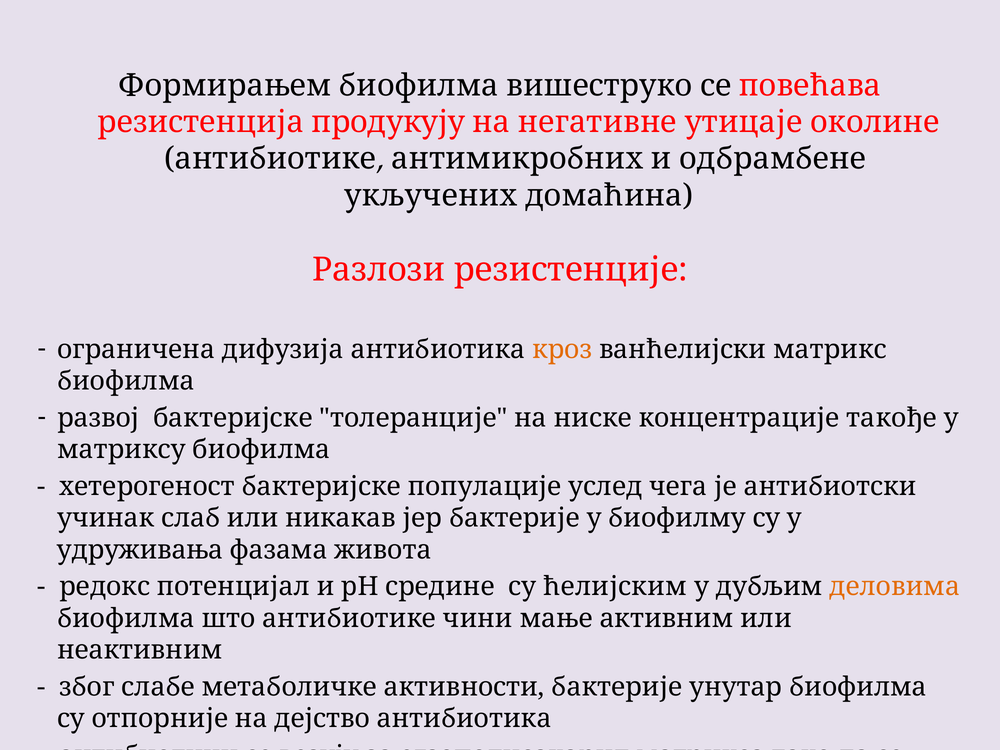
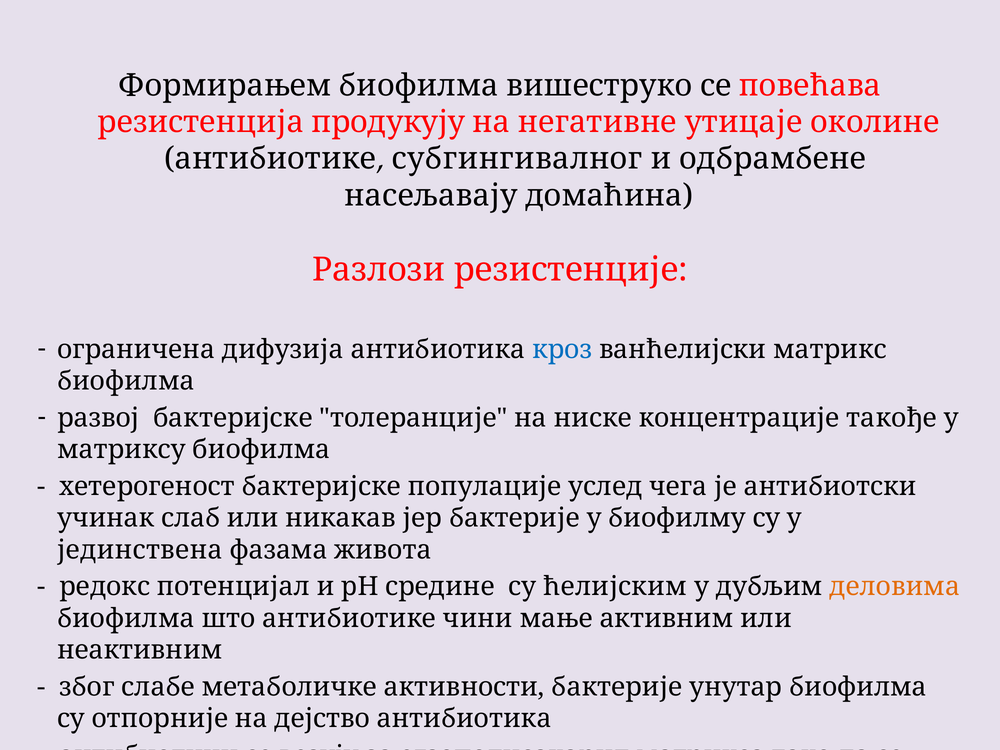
антимикробних: антимикробних -> субгингивалног (517, 159)
укључених: укључених -> насељавају (431, 196)
кроз colour: orange -> blue (562, 349)
удруживања: удруживања -> јединствена (140, 550)
